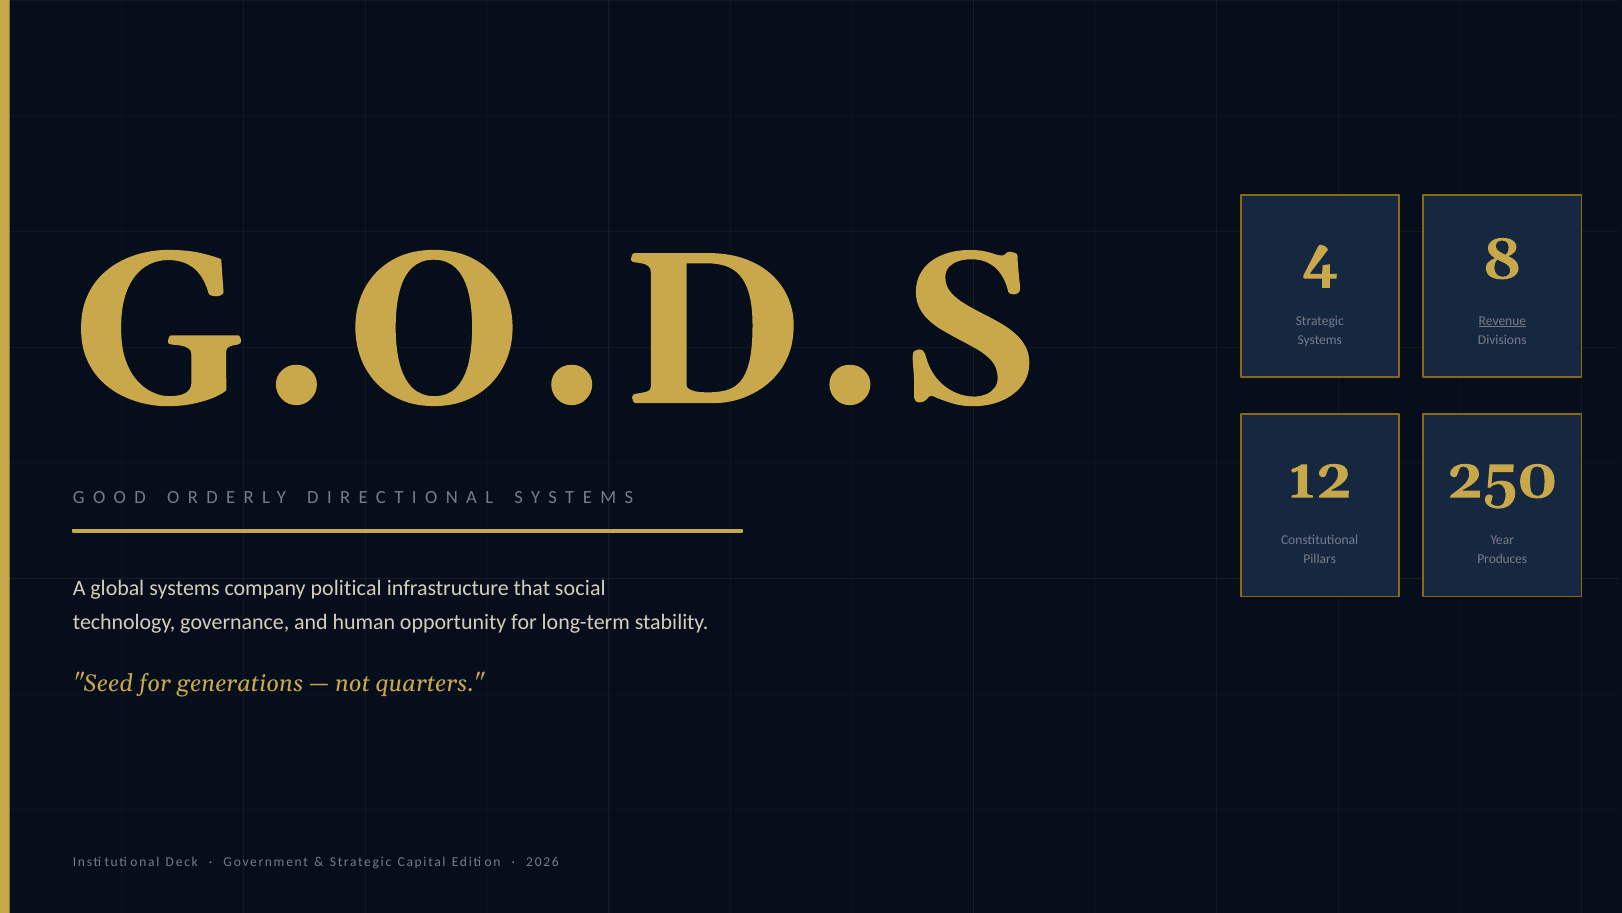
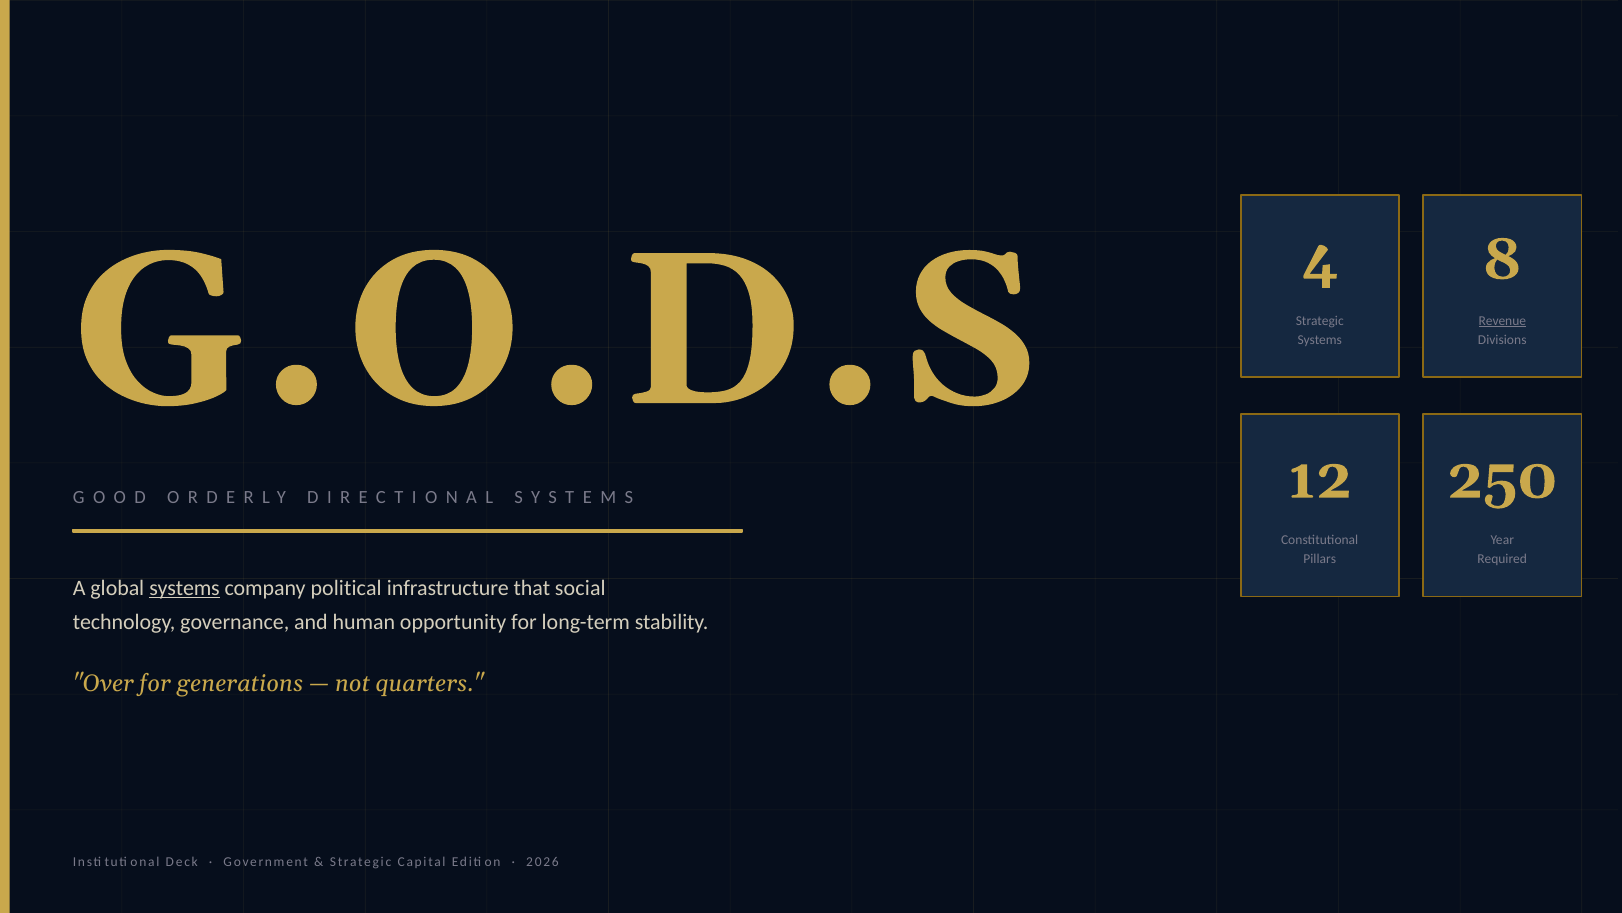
Produces: Produces -> Required (1502, 559)
systems underline: none -> present (185, 587)
Seed: Seed -> Over (103, 683)
